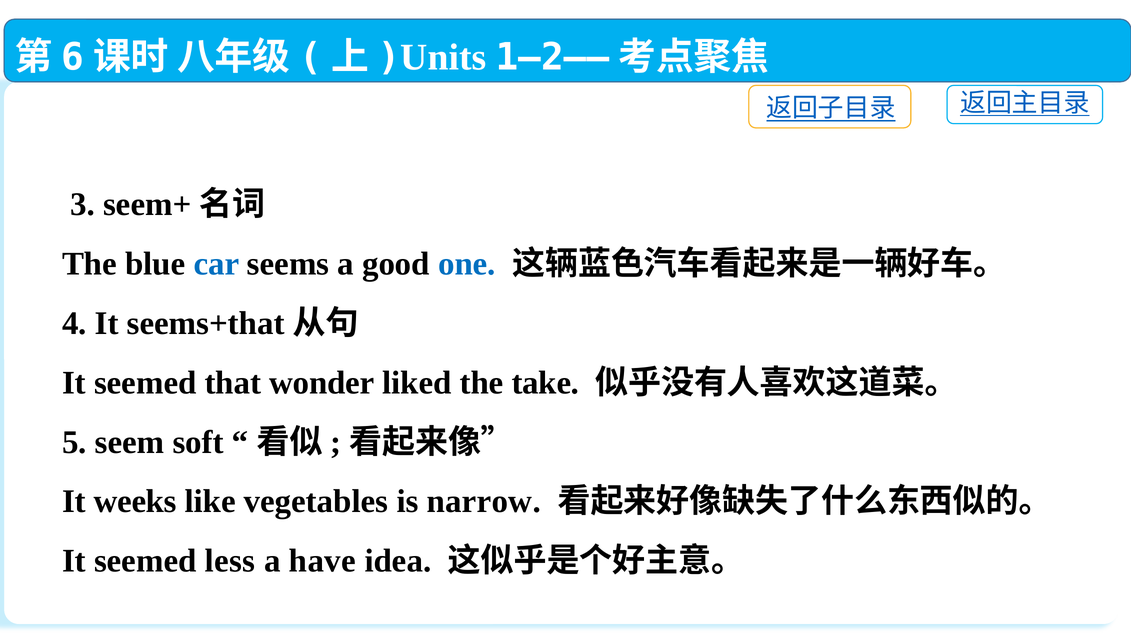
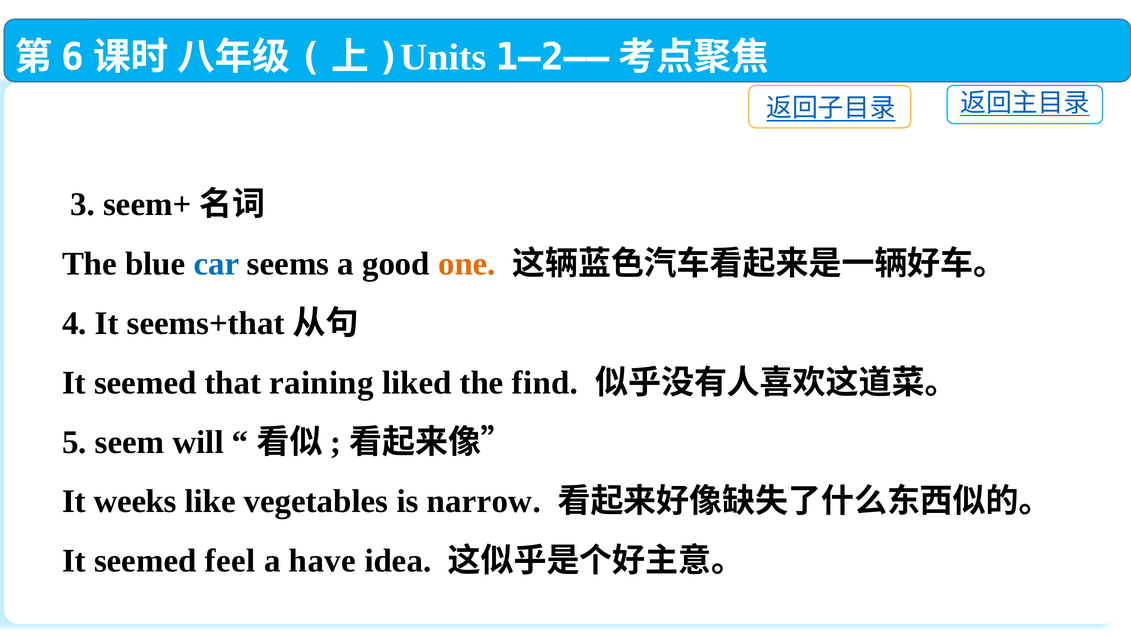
one colour: blue -> orange (467, 264)
wonder: wonder -> raining (322, 383)
take: take -> find (545, 383)
soft: soft -> will (198, 442)
less: less -> feel (230, 561)
